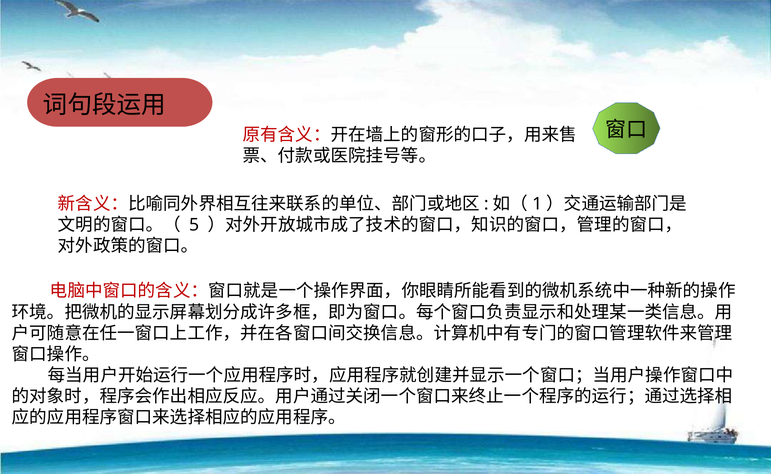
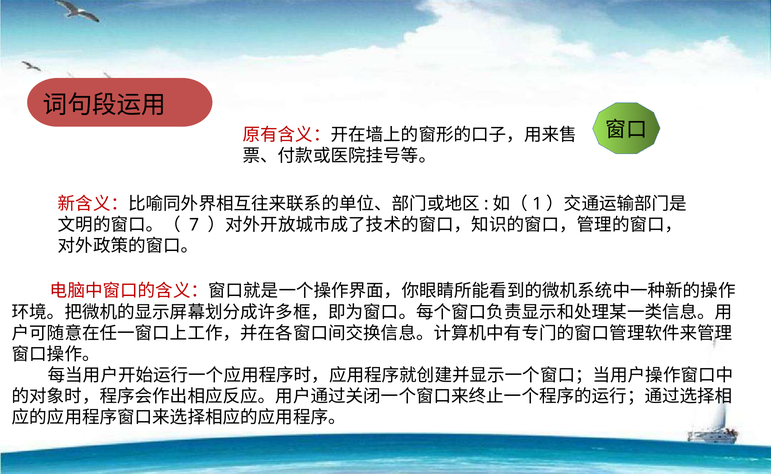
5: 5 -> 7 (194, 225)
